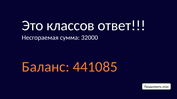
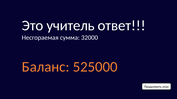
классов: классов -> учитель (71, 26)
441085: 441085 -> 525000 (95, 67)
